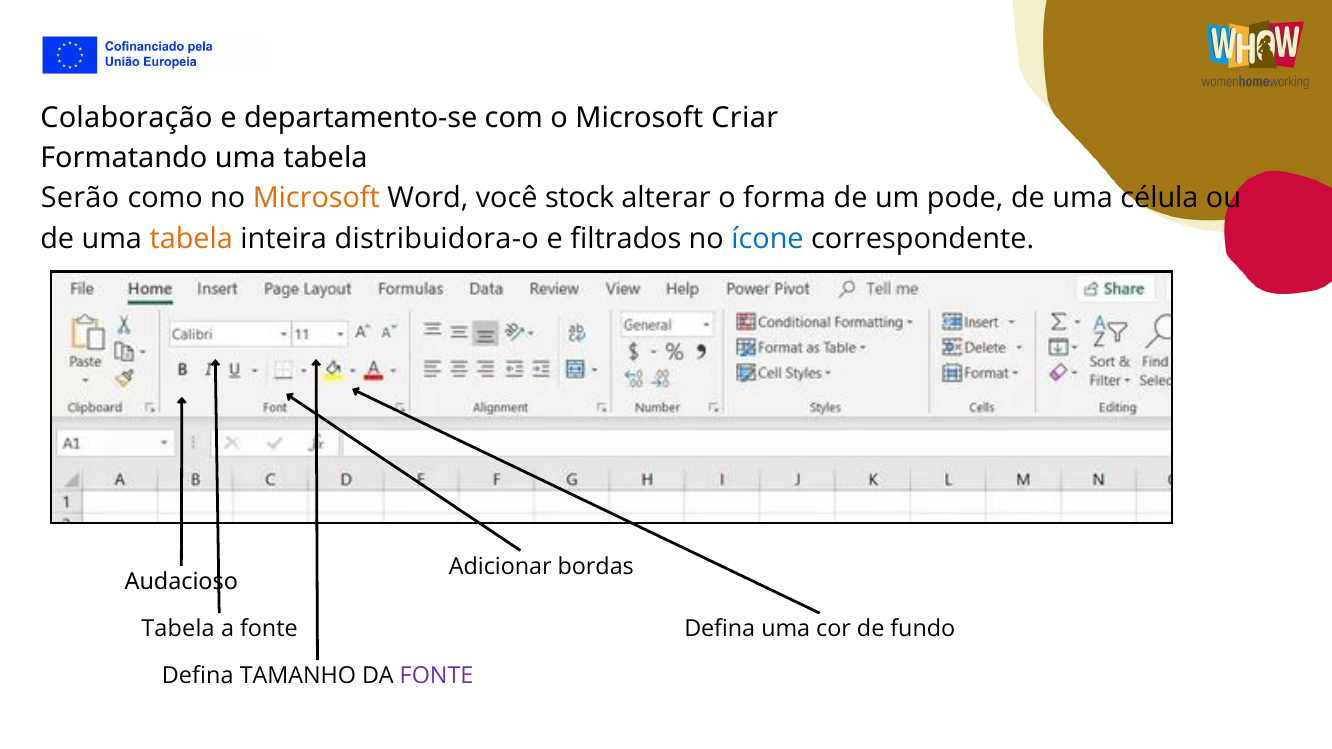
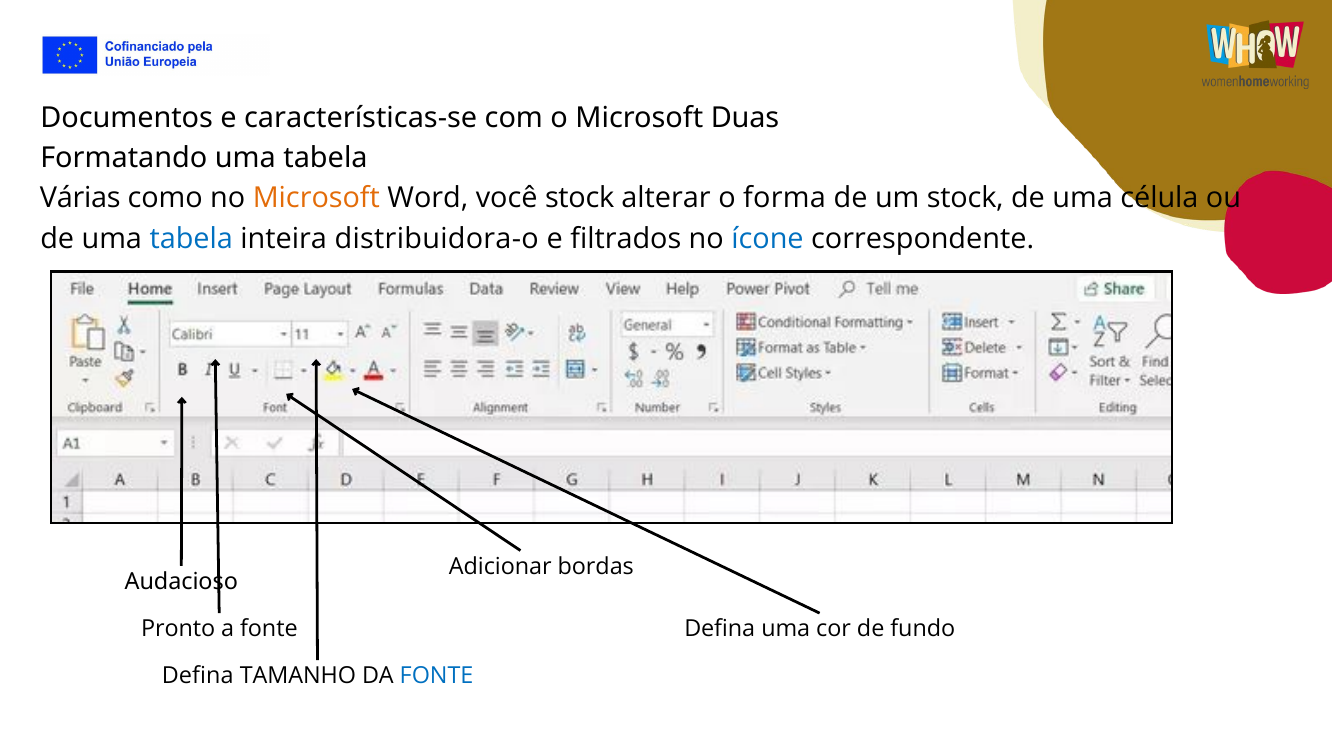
Colaboração: Colaboração -> Documentos (127, 118)
departamento-se: departamento-se -> características-se (361, 118)
Criar: Criar -> Duas (745, 118)
Serão: Serão -> Várias (80, 198)
um pode: pode -> stock (965, 198)
tabela colour: orange -> blue (191, 239)
Tabela: Tabela -> Pronto (178, 629)
FONTE colour: purple -> blue (437, 676)
